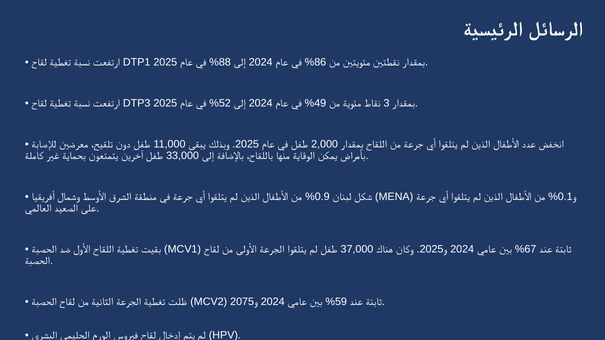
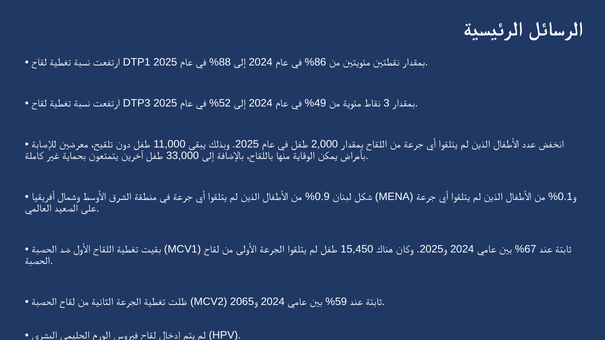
37,000: 37,000 -> 15,450 (357, 250)
2075: 2075 -> 2065 (242, 302)
